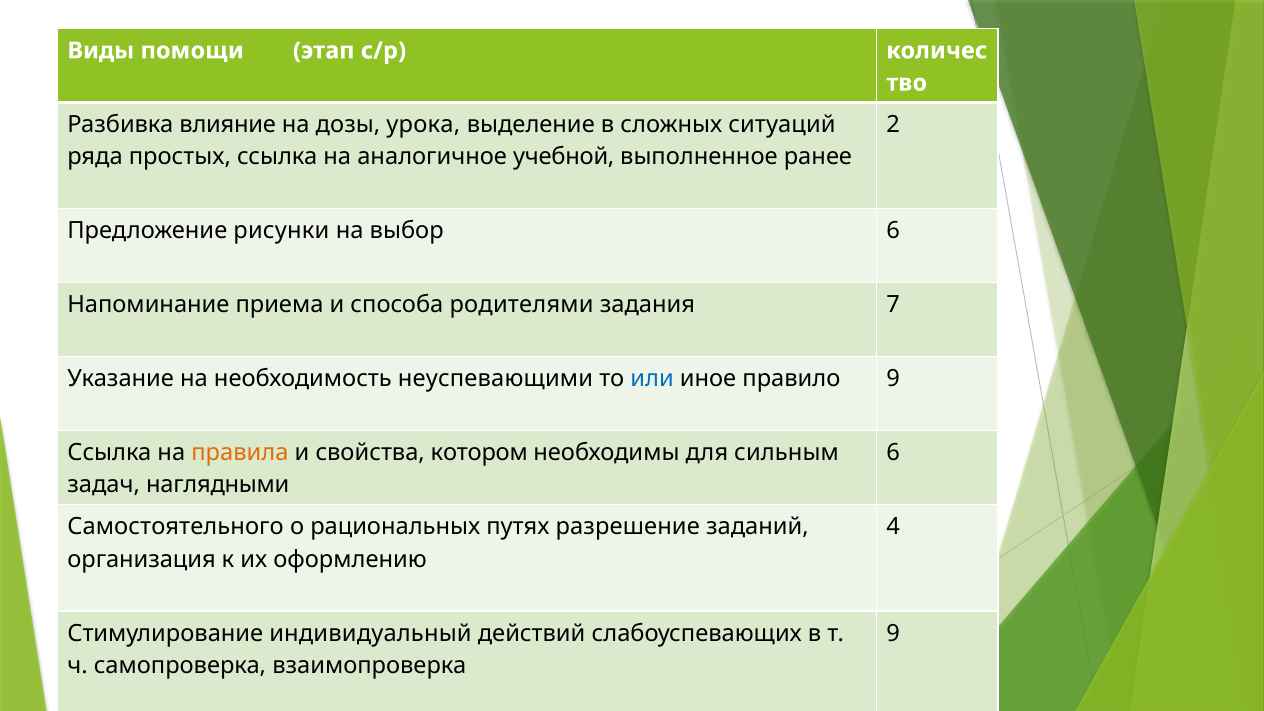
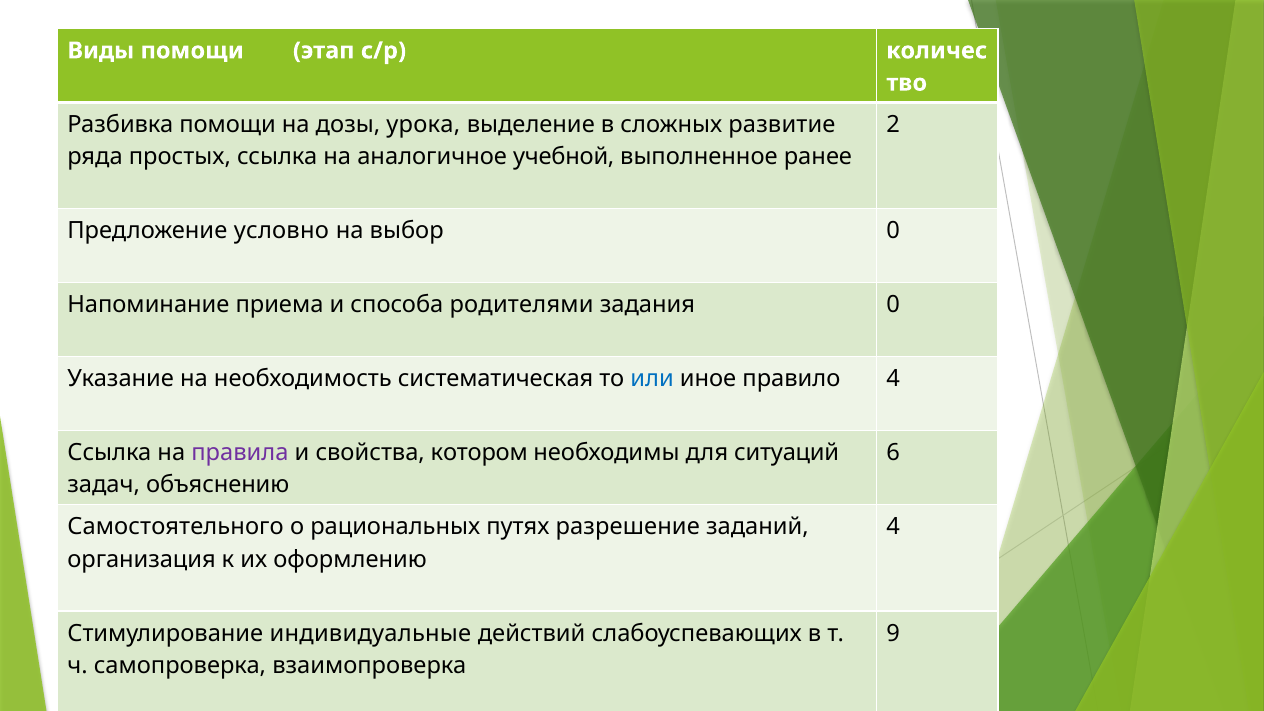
Разбивка влияние: влияние -> помощи (228, 125)
ситуаций: ситуаций -> развитие (782, 125)
рисунки: рисунки -> условно (281, 231)
выбор 6: 6 -> 0 (893, 231)
задания 7: 7 -> 0 (893, 305)
неуспевающими: неуспевающими -> систематическая (496, 379)
правило 9: 9 -> 4 (893, 379)
правила colour: orange -> purple (240, 453)
сильным: сильным -> ситуаций (787, 453)
наглядными: наглядными -> объяснению (218, 485)
индивидуальный: индивидуальный -> индивидуальные (370, 633)
